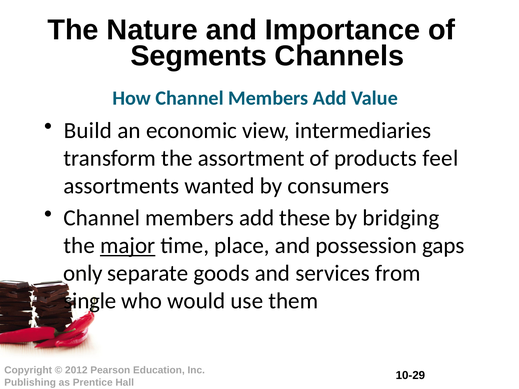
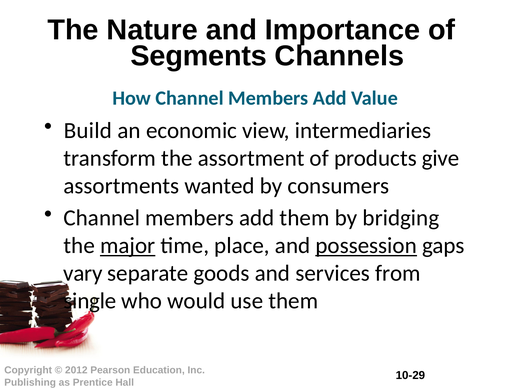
feel: feel -> give (441, 158)
add these: these -> them (305, 218)
possession underline: none -> present (366, 246)
only: only -> vary (83, 274)
